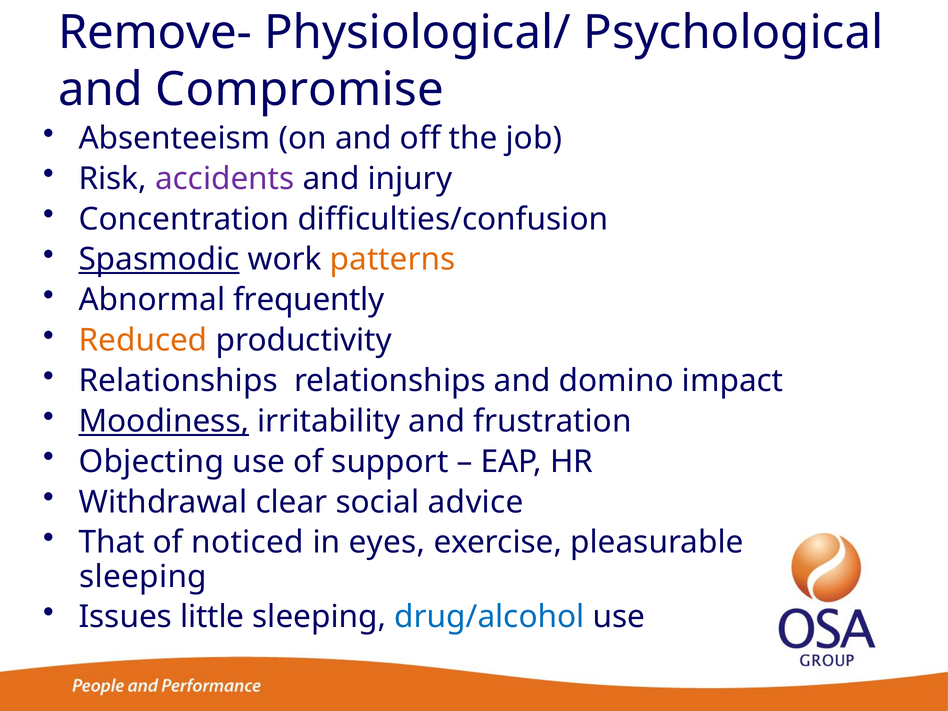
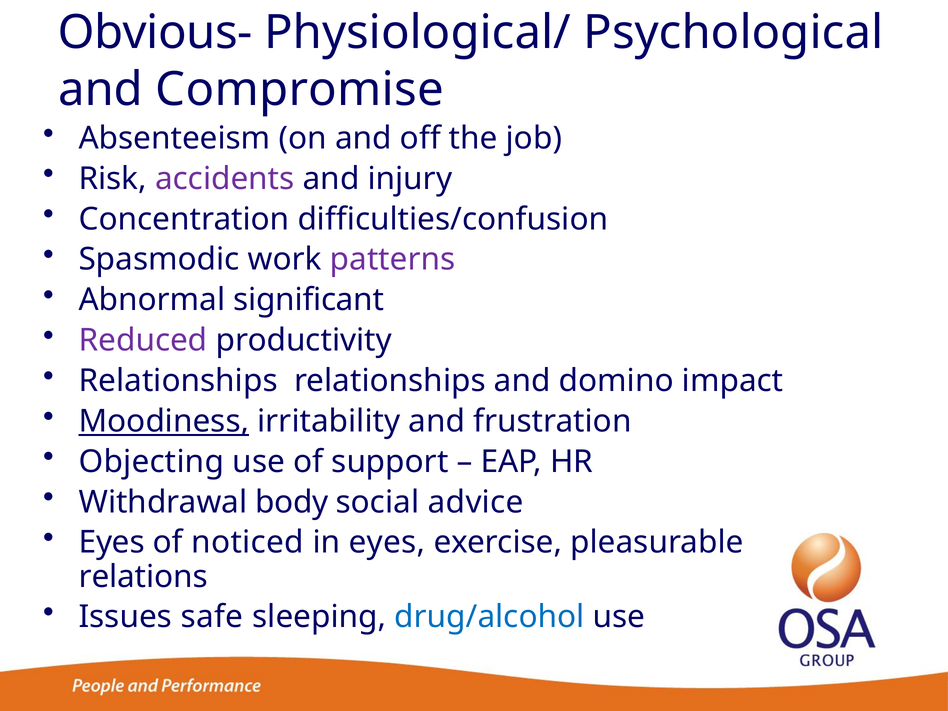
Remove-: Remove- -> Obvious- (155, 33)
Spasmodic underline: present -> none (159, 260)
patterns colour: orange -> purple (393, 260)
frequently: frequently -> significant (309, 300)
Reduced colour: orange -> purple (143, 340)
clear: clear -> body (292, 502)
That: That -> Eyes (112, 543)
sleeping: sleeping -> relations (143, 577)
little: little -> safe (212, 617)
